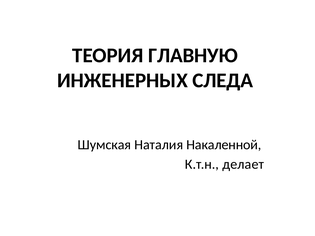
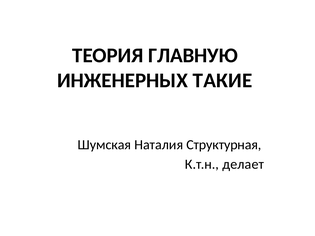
СЛЕДА: СЛЕДА -> ТАКИЕ (223, 81)
Накаленной: Накаленной -> Структурная (224, 145)
